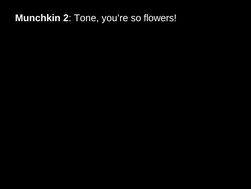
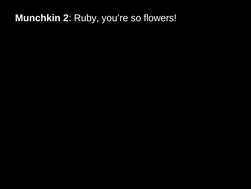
Tone: Tone -> Ruby (87, 18)
